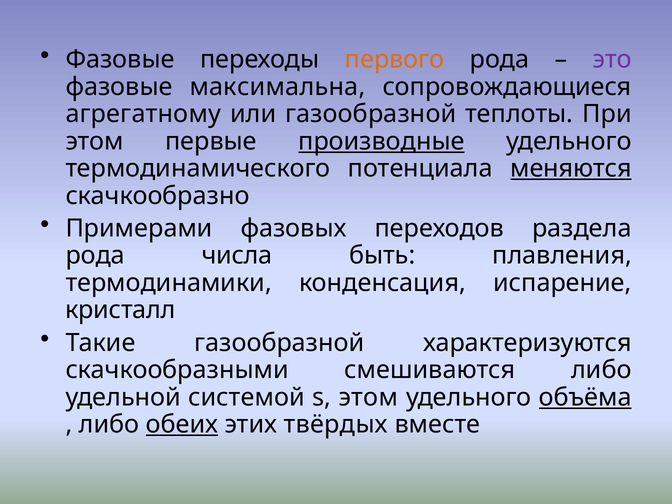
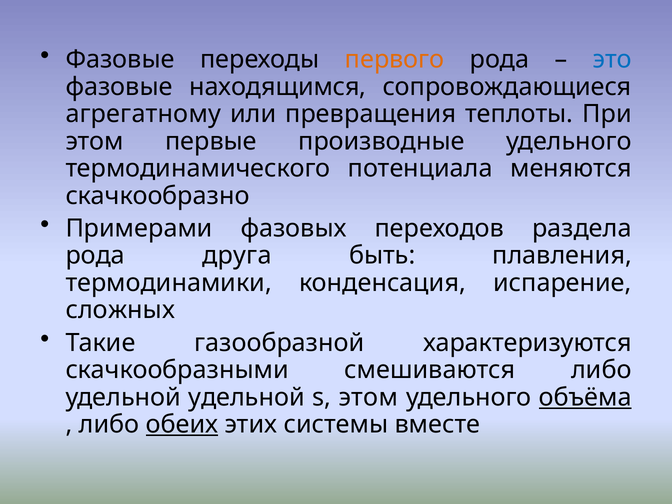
это colour: purple -> blue (612, 59)
максимальна: максимальна -> находящимся (278, 87)
или газообразной: газообразной -> превращения (371, 114)
производные underline: present -> none (381, 141)
меняются underline: present -> none (571, 168)
числа: числа -> друга (237, 256)
кристалл: кристалл -> сложных (120, 310)
удельной системой: системой -> удельной (246, 397)
твёрдых: твёрдых -> системы (336, 424)
